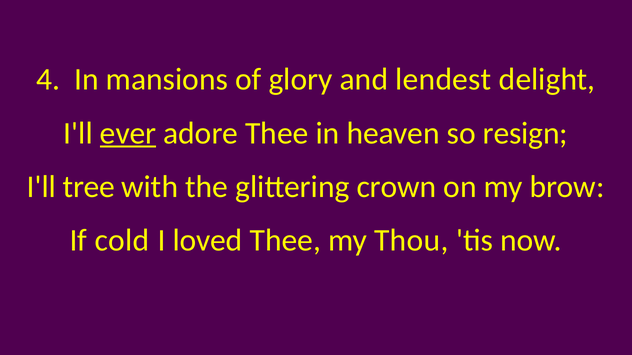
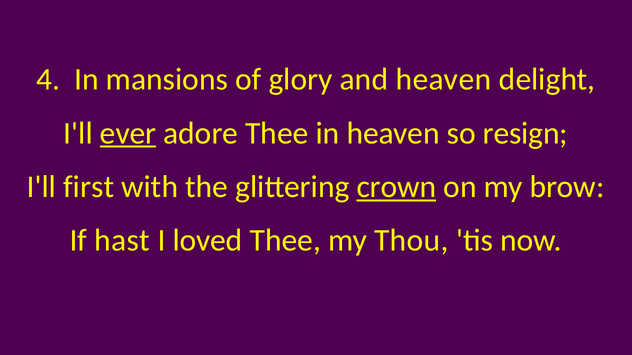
and lendest: lendest -> heaven (443, 80)
tree: tree -> first (89, 187)
crown underline: none -> present (397, 187)
cold: cold -> hast (122, 241)
